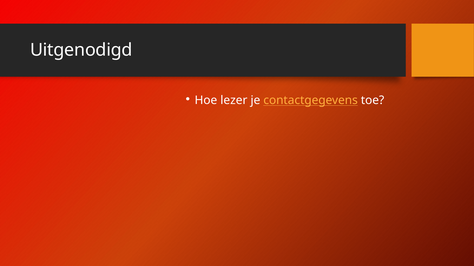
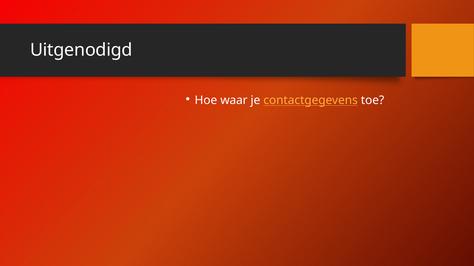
lezer: lezer -> waar (234, 100)
